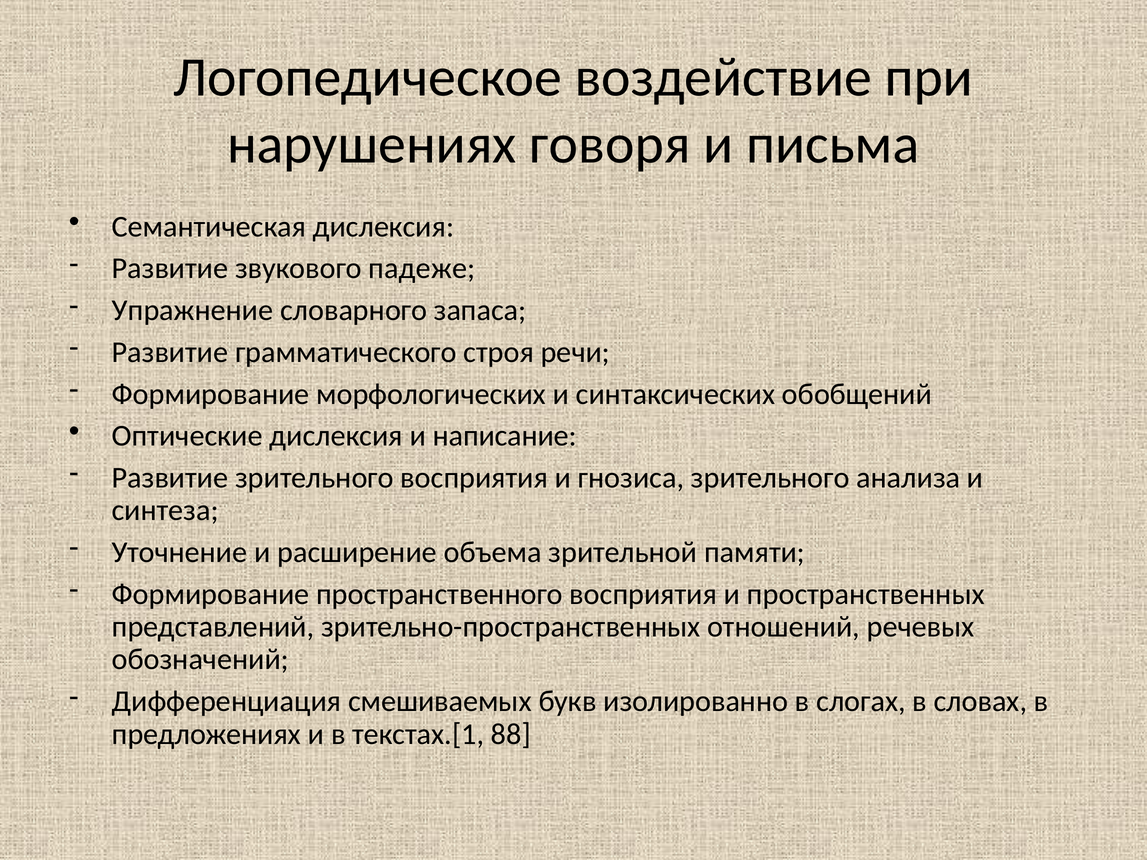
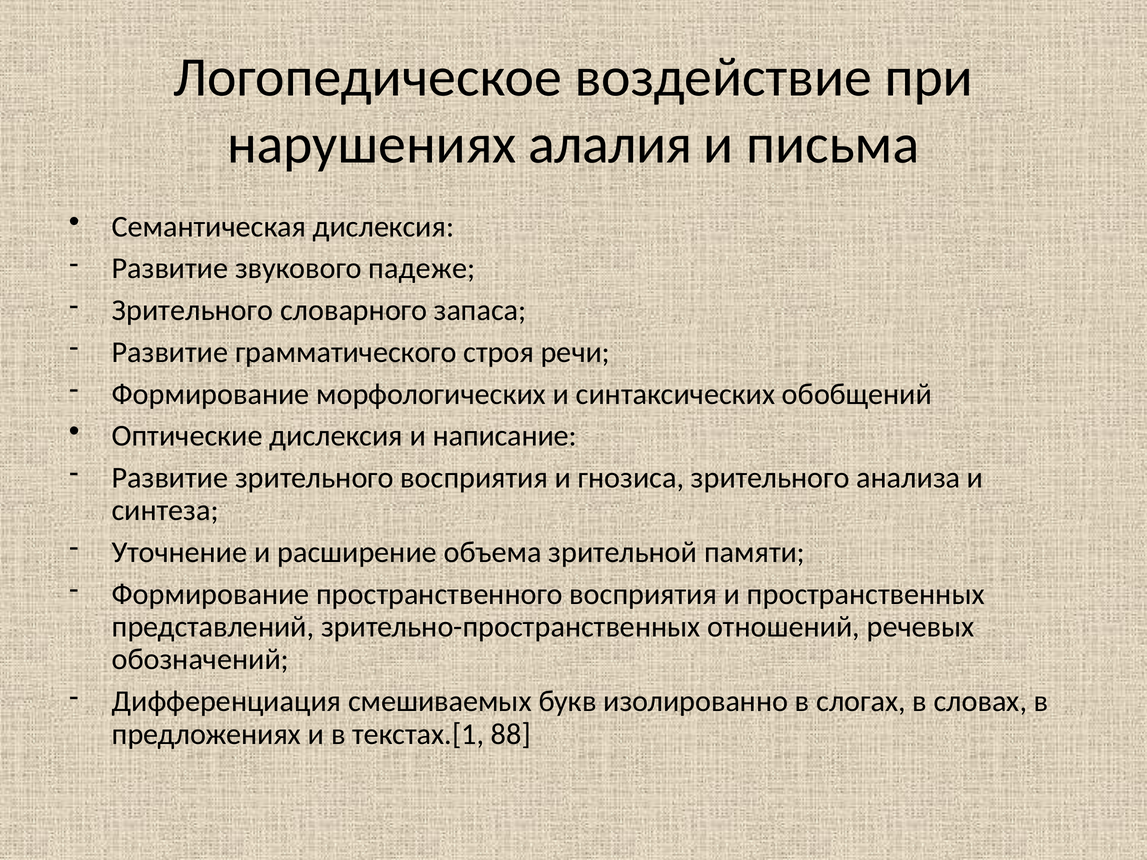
говоря: говоря -> алалия (610, 144)
Упражнение: Упражнение -> Зрительного (193, 310)
